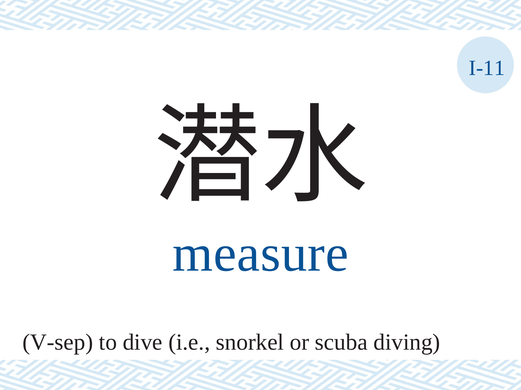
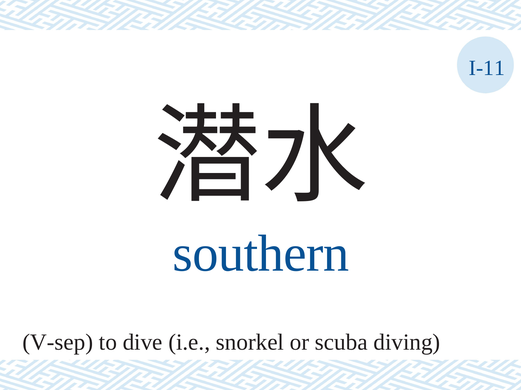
measure: measure -> southern (261, 254)
